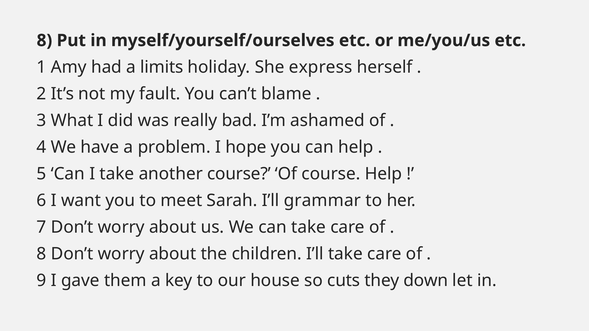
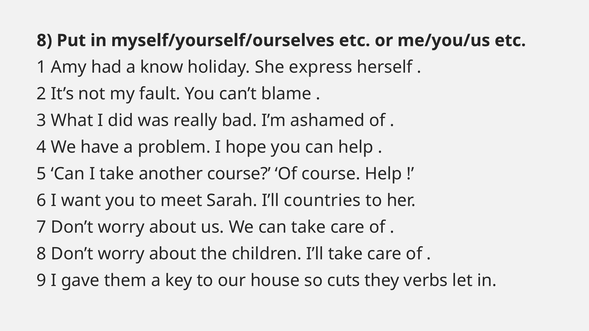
limits: limits -> know (162, 67)
grammar: grammar -> countries (322, 201)
down: down -> verbs (426, 281)
